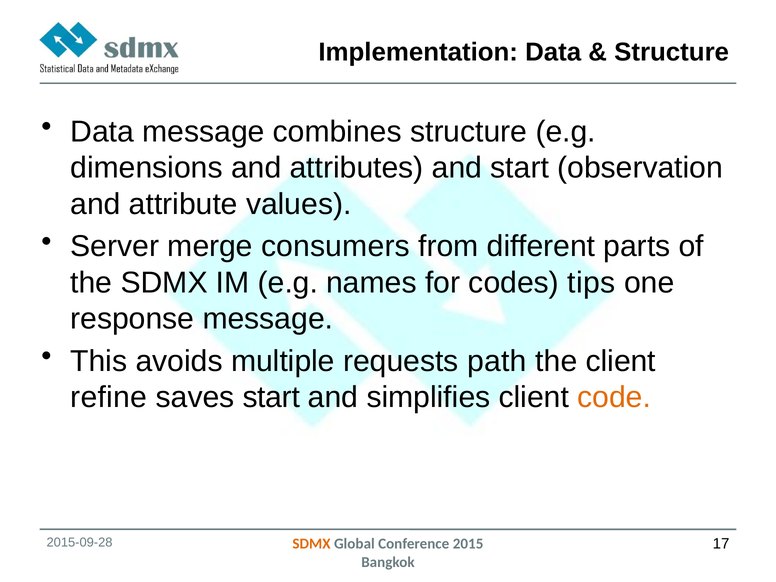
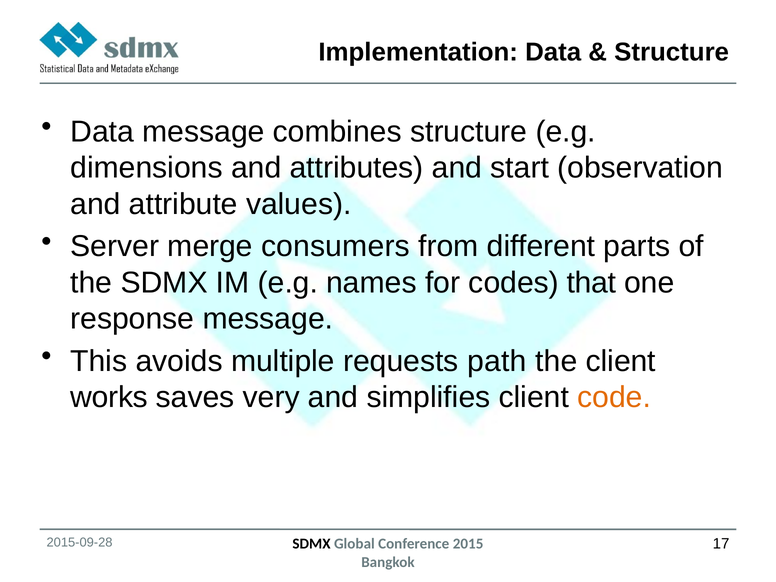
tips: tips -> that (592, 283)
refine: refine -> works (109, 397)
saves start: start -> very (271, 397)
SDMX colour: orange -> black (311, 544)
